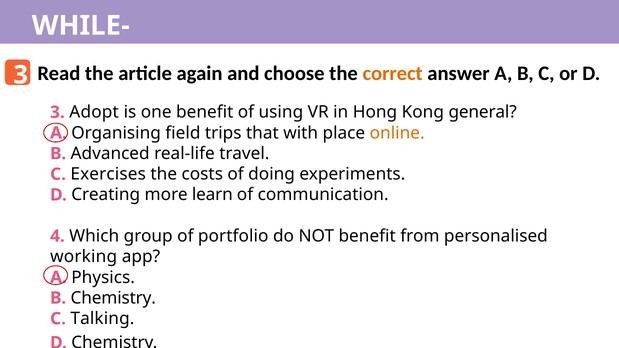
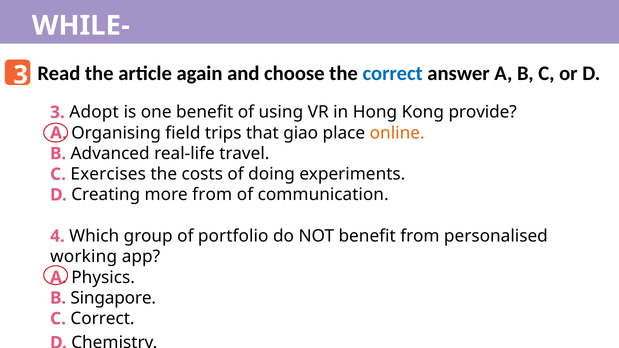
correct colour: orange -> blue (393, 73)
general: general -> provide (483, 112)
with: with -> giao (301, 133)
more learn: learn -> from (212, 195)
B Chemistry: Chemistry -> Singapore (113, 298)
C Talking: Talking -> Correct (103, 319)
